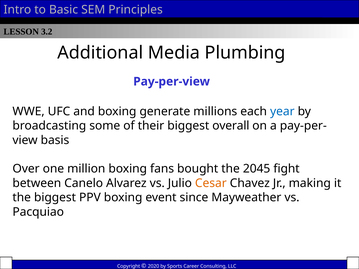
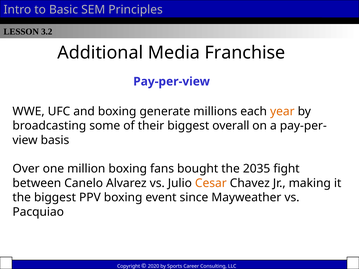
Plumbing: Plumbing -> Franchise (245, 53)
year colour: blue -> orange (282, 111)
2045: 2045 -> 2035 (257, 169)
